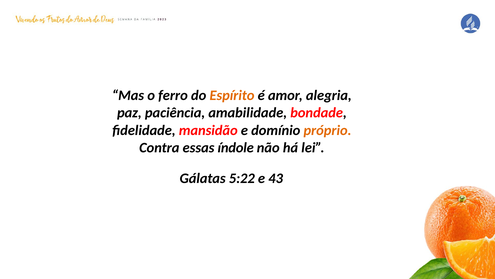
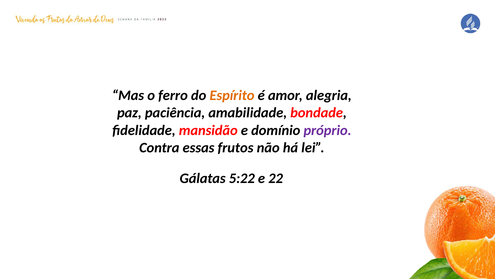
próprio colour: orange -> purple (328, 130)
índole: índole -> frutos (236, 147)
43: 43 -> 22 (276, 178)
